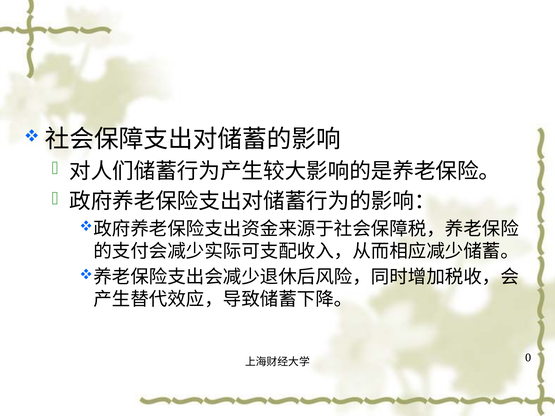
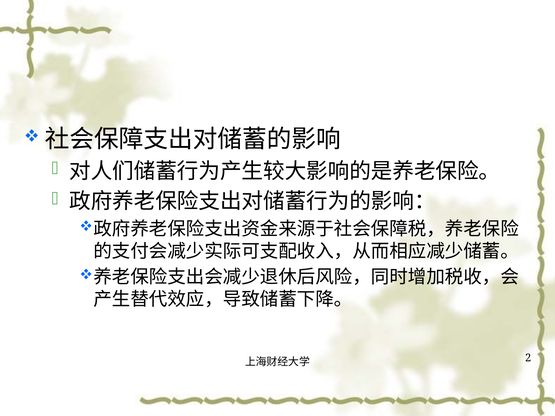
0: 0 -> 2 (528, 358)
